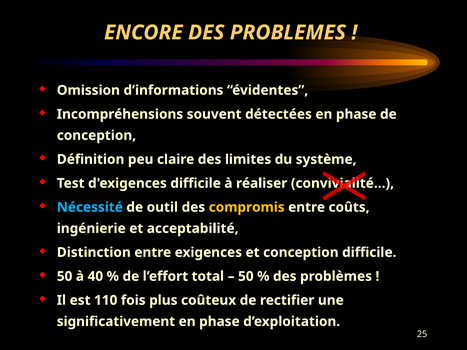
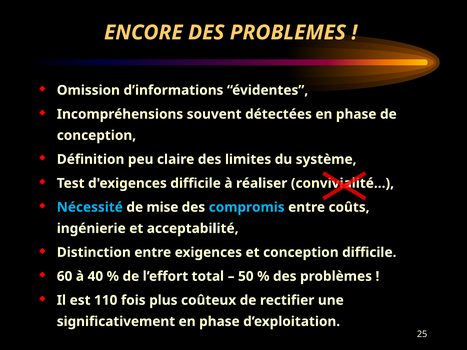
outil: outil -> mise (162, 207)
compromis colour: yellow -> light blue (247, 207)
50: 50 -> 60 (65, 277)
